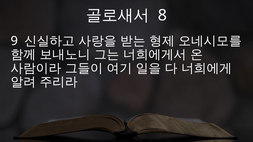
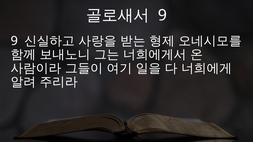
8: 8 -> 9 (162, 15)
